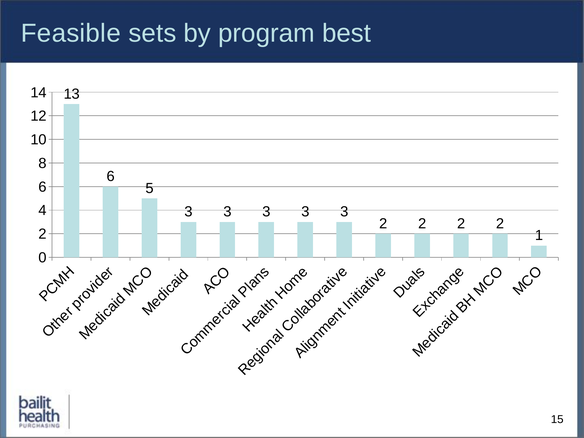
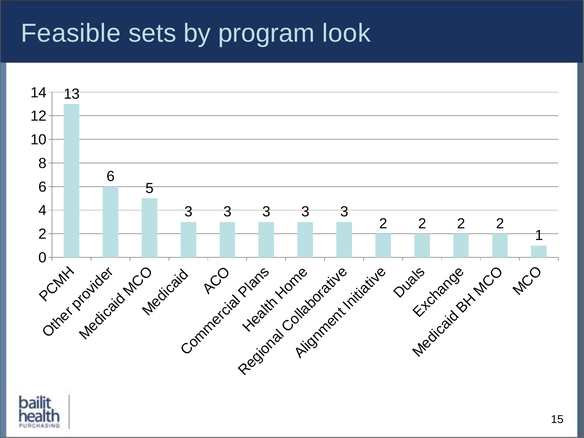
best: best -> look (346, 33)
